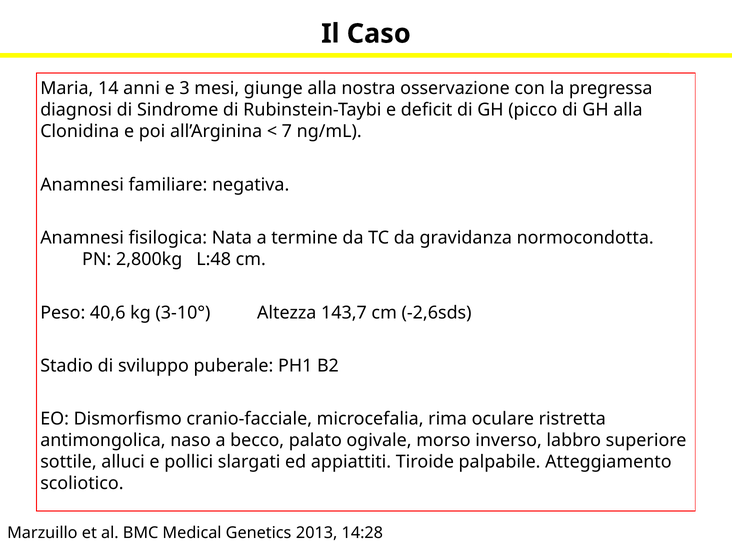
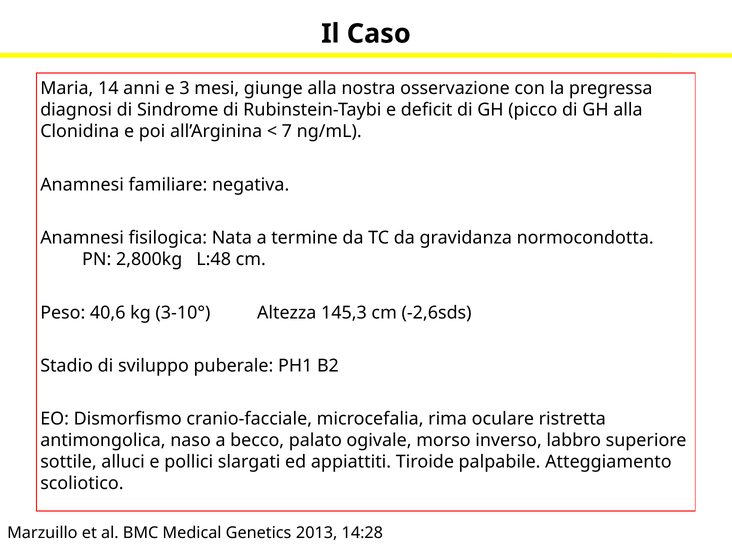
143,7: 143,7 -> 145,3 (344, 313)
